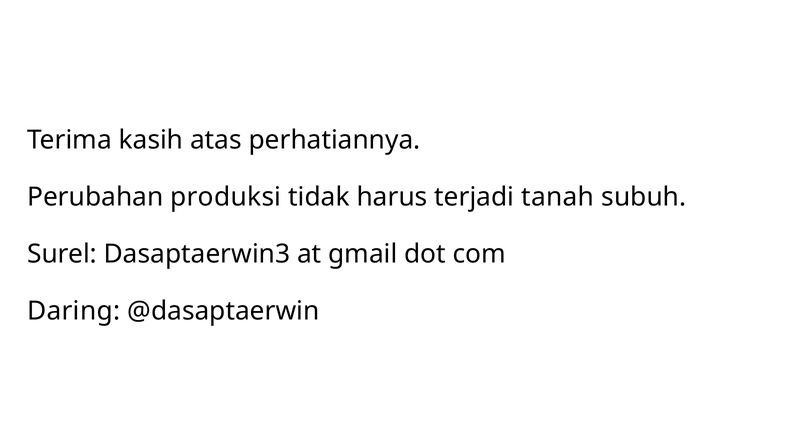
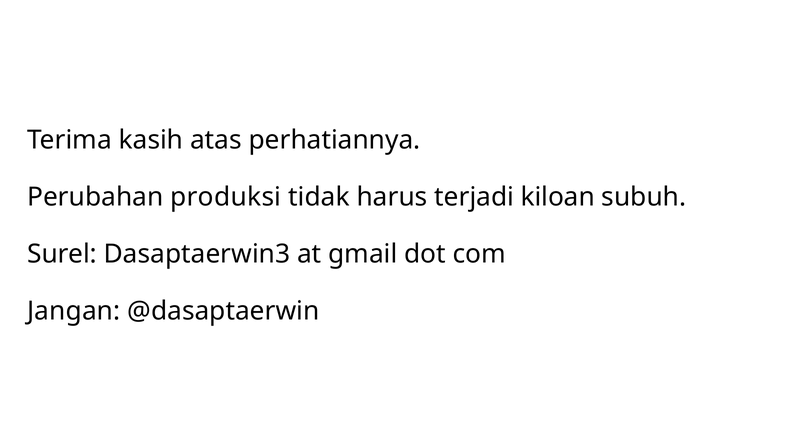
tanah: tanah -> kiloan (558, 197)
Daring: Daring -> Jangan (74, 310)
